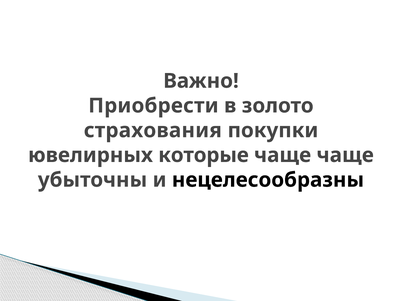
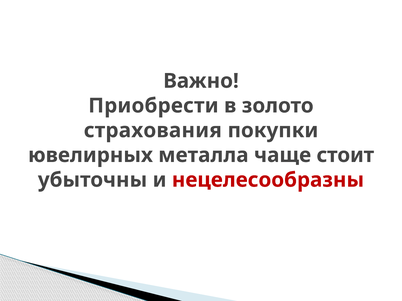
которые: которые -> металла (203, 155)
чаще чаще: чаще -> стоит (345, 155)
нецелесообразны colour: black -> red (268, 180)
